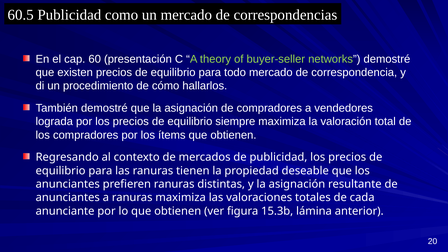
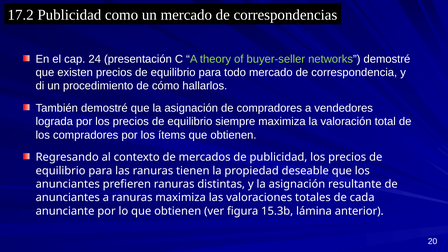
60.5: 60.5 -> 17.2 (21, 15)
60: 60 -> 24 (95, 59)
